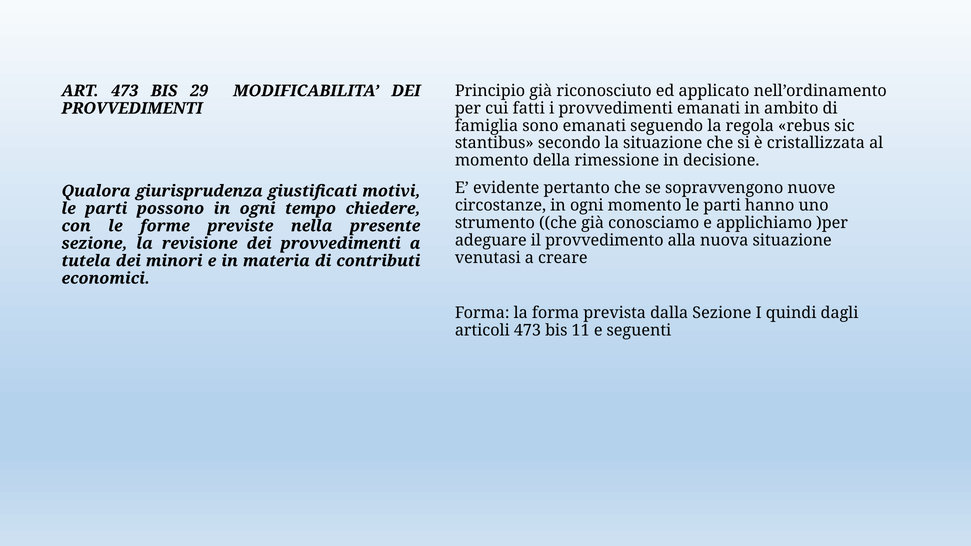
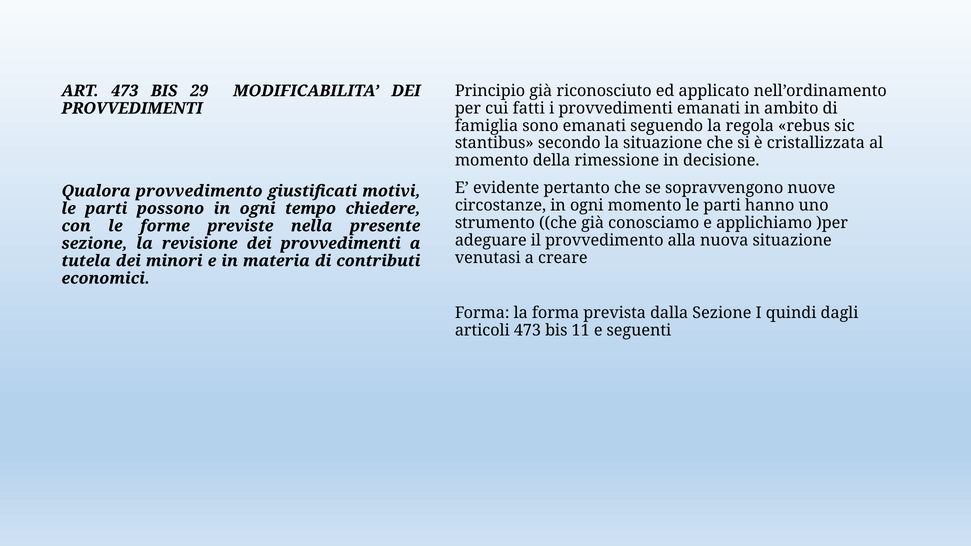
Qualora giurisprudenza: giurisprudenza -> provvedimento (199, 191)
